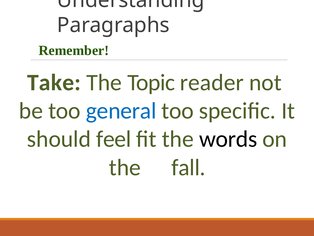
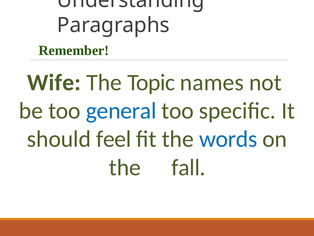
Take: Take -> Wife (54, 82)
reader: reader -> names (212, 82)
words colour: black -> blue (228, 139)
